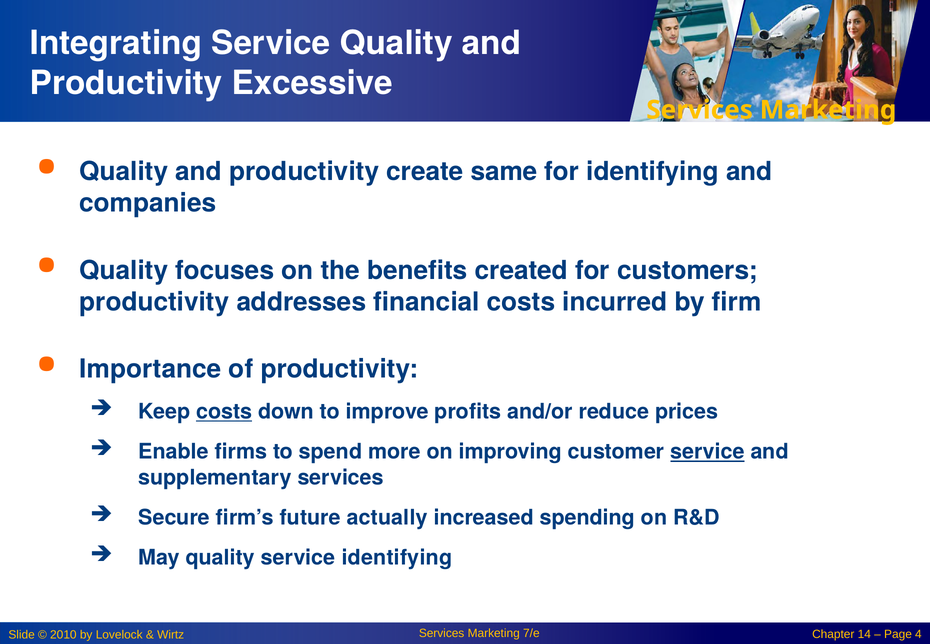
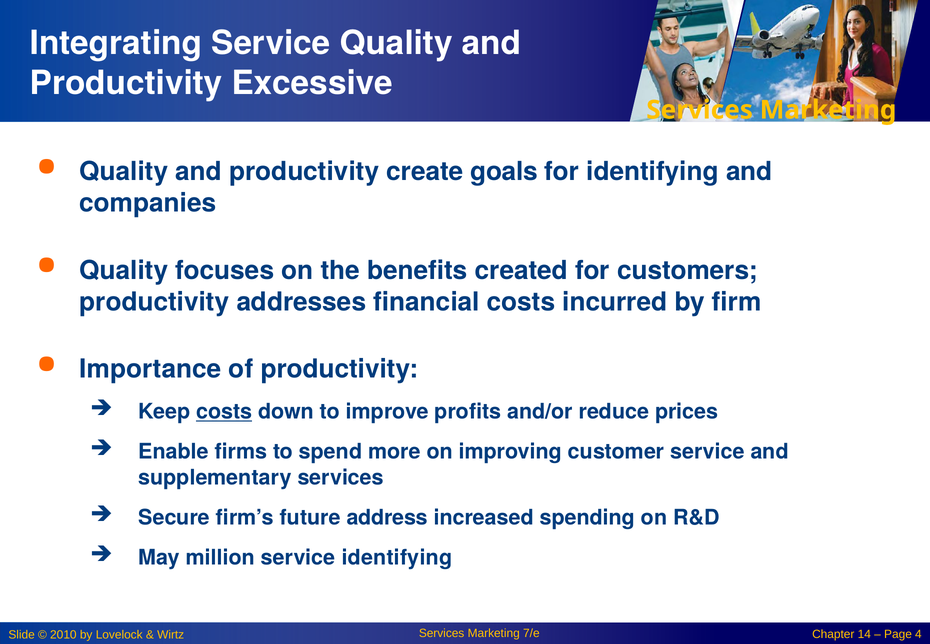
same: same -> goals (504, 172)
service underline: present -> none (707, 452)
actually: actually -> address (387, 518)
May quality: quality -> million (220, 558)
